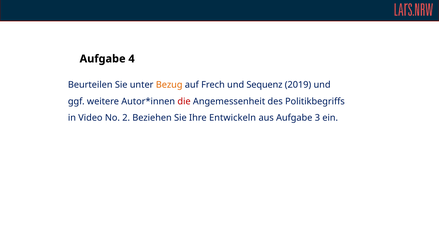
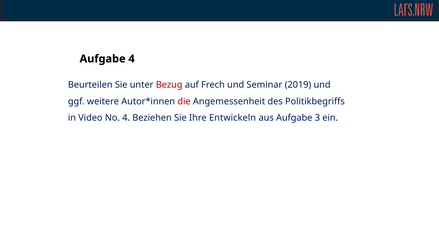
Bezug colour: orange -> red (169, 85)
Sequenz: Sequenz -> Seminar (264, 85)
No 2: 2 -> 4 (126, 118)
